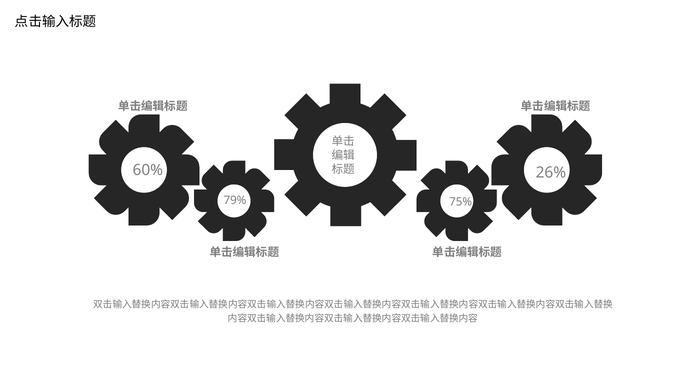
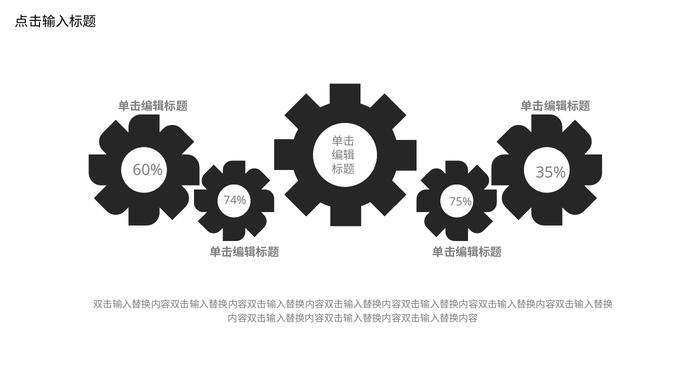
26%: 26% -> 35% (551, 173)
79%: 79% -> 74% (235, 201)
